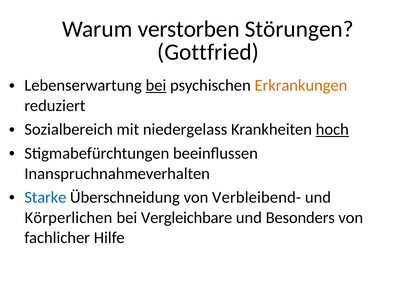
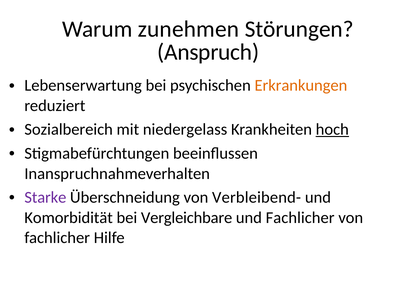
verstorben: verstorben -> zunehmen (188, 29)
Gottfried: Gottfried -> Anspruch (208, 52)
bei underline: present -> none (156, 86)
Starke colour: blue -> purple (45, 198)
Körperlichen: Körperlichen -> Komorbidität (69, 218)
und Besonders: Besonders -> Fachlicher (300, 218)
